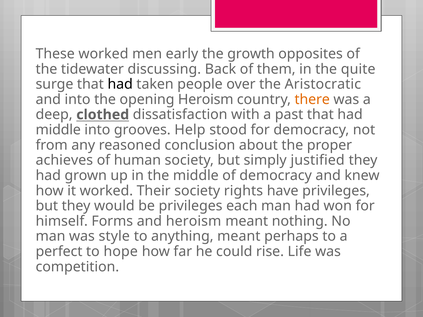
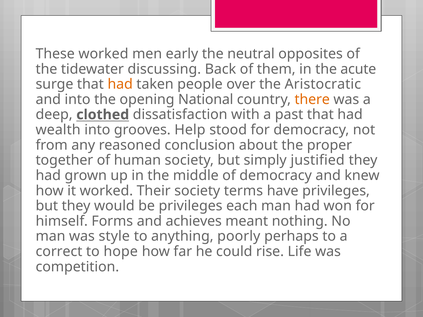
growth: growth -> neutral (251, 54)
quite: quite -> acute (358, 69)
had colour: black -> orange (120, 84)
opening Heroism: Heroism -> National (206, 100)
middle: middle -> wealth (58, 130)
achieves: achieves -> together (64, 160)
rights: rights -> terms (243, 191)
and heroism: heroism -> achieves (194, 221)
anything meant: meant -> poorly (239, 237)
perfect: perfect -> correct (59, 252)
